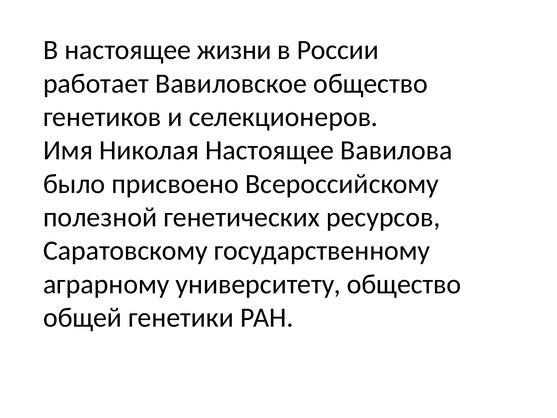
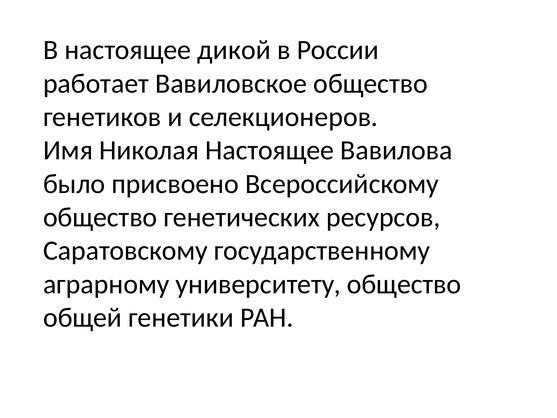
жизни: жизни -> дикой (234, 50)
полезной: полезной -> общество (100, 217)
